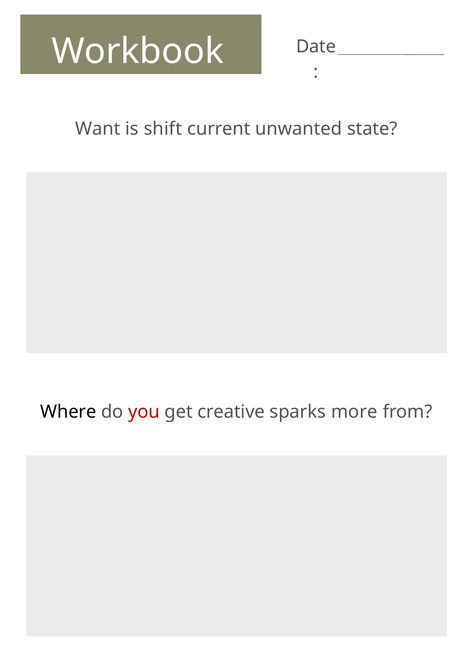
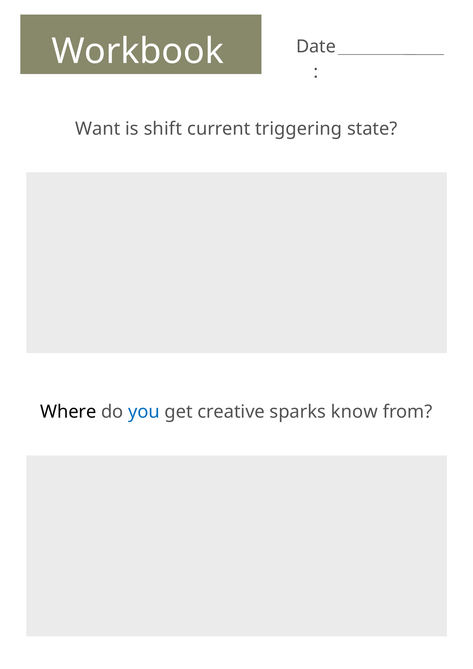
unwanted: unwanted -> triggering (299, 129)
you colour: red -> blue (144, 412)
more: more -> know (354, 412)
